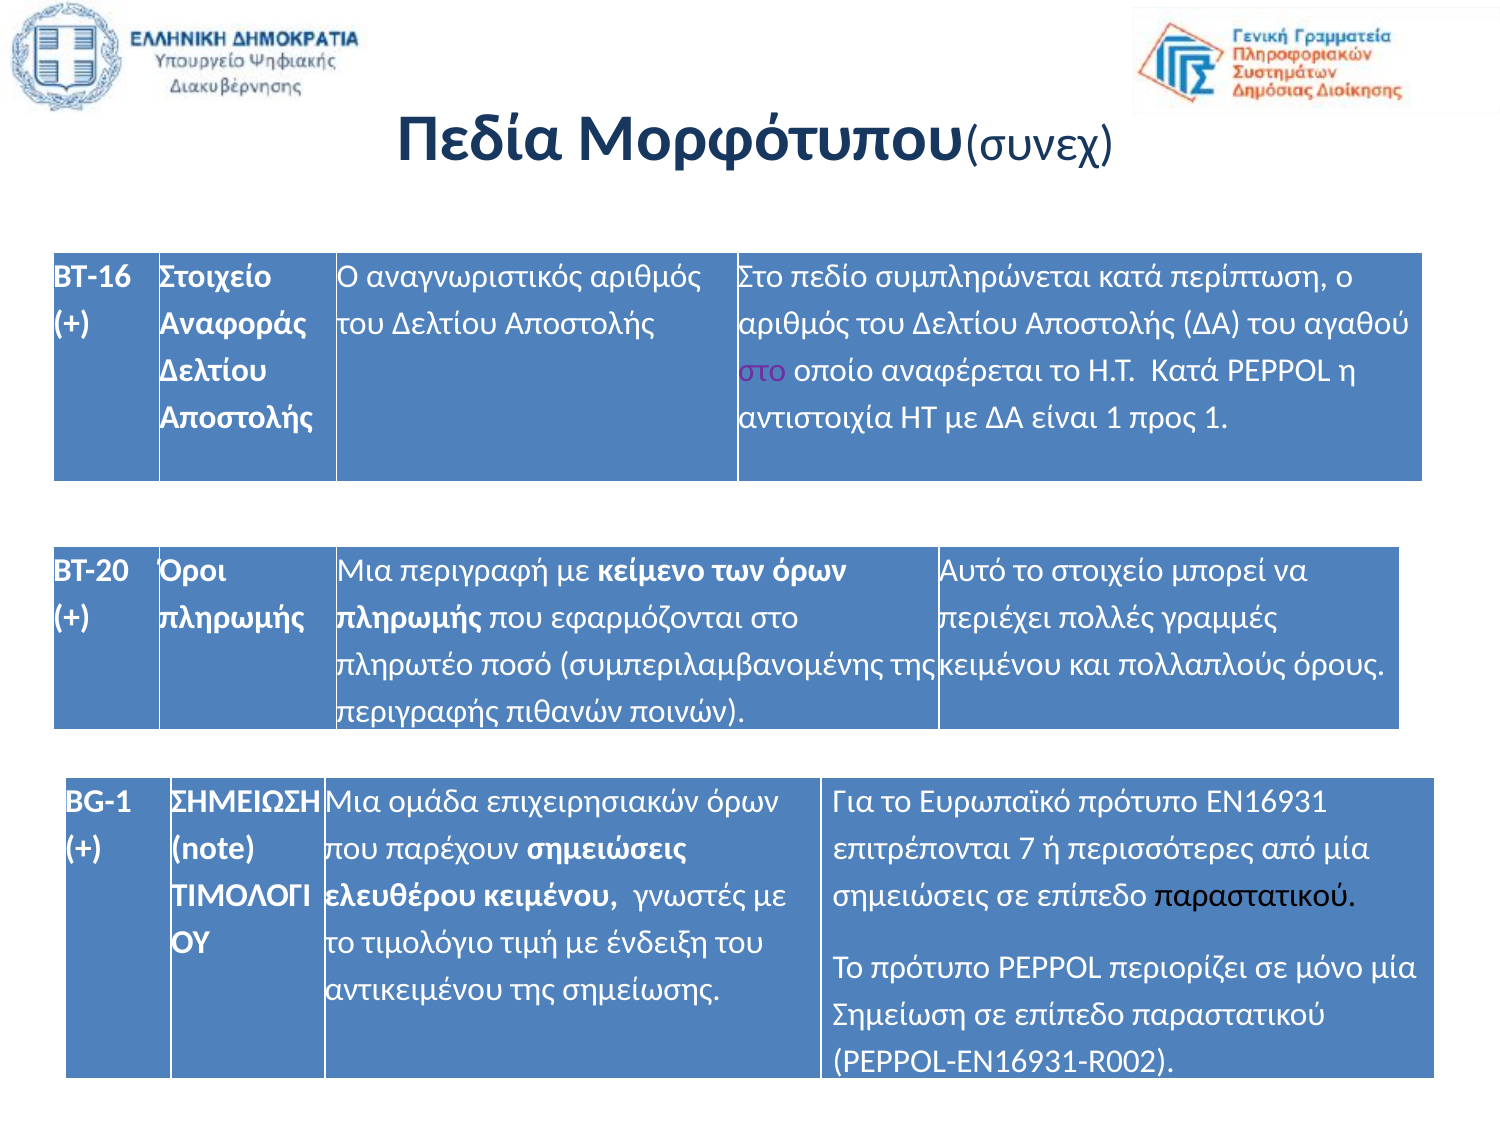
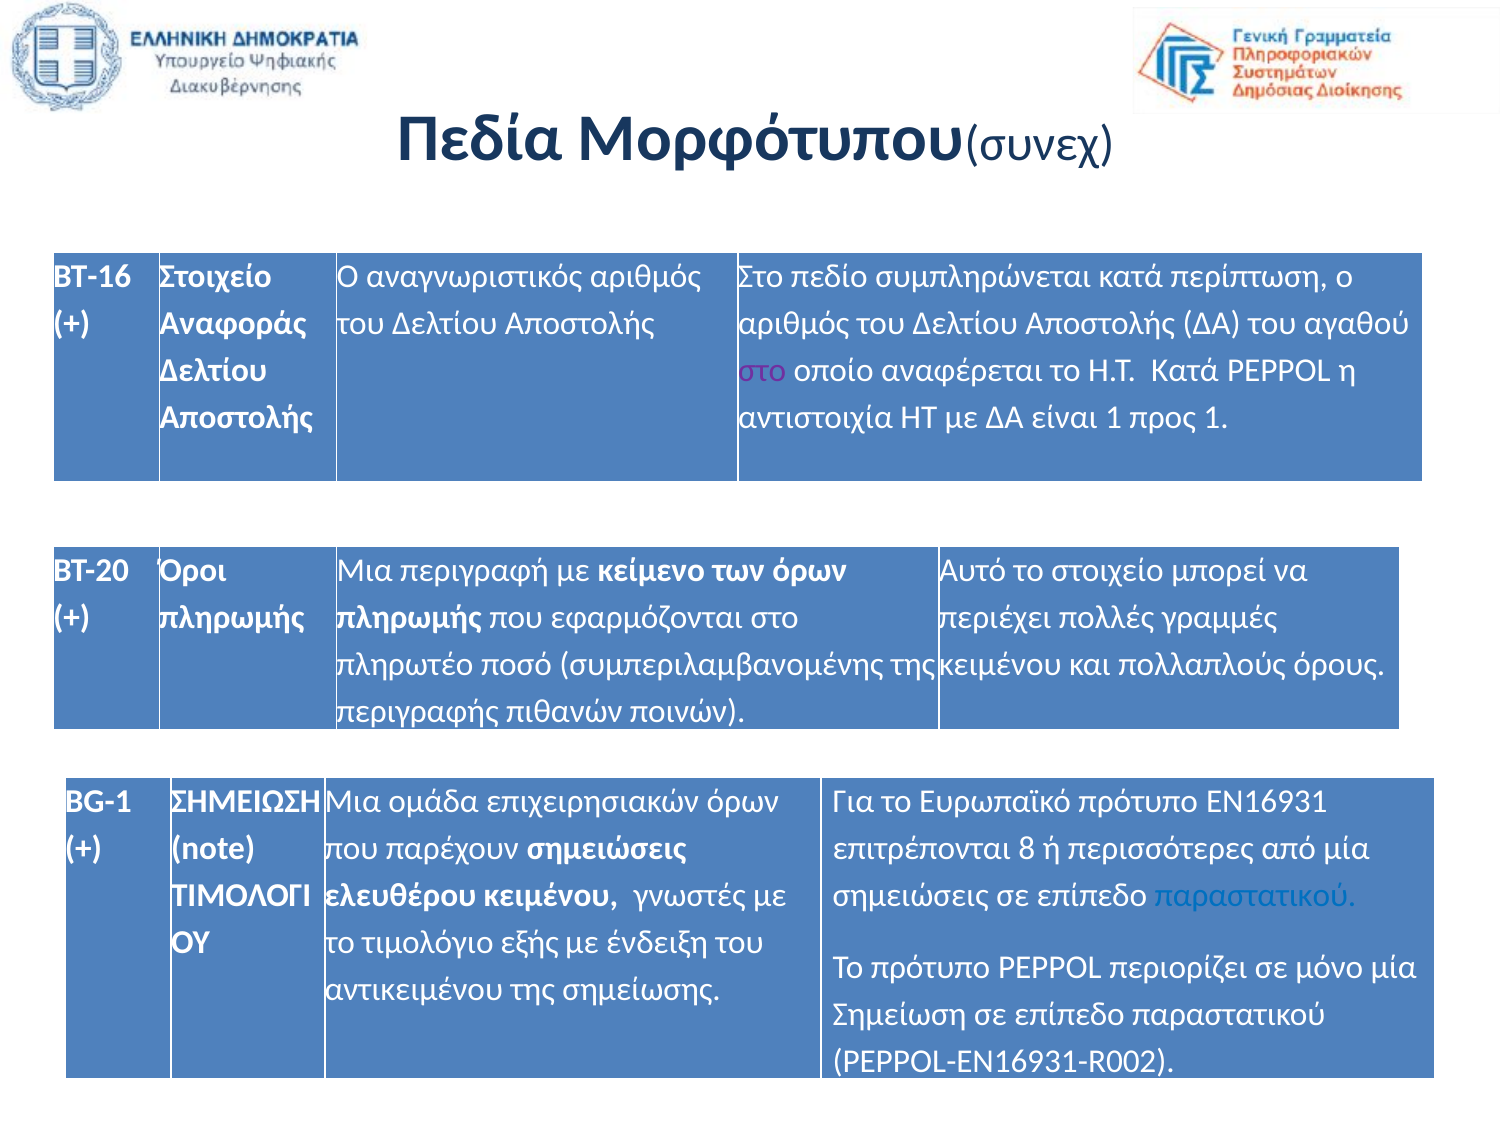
7: 7 -> 8 (1027, 849)
παραστατικού colour: black -> blue (1255, 896)
τιμή: τιμή -> εξής (530, 942)
